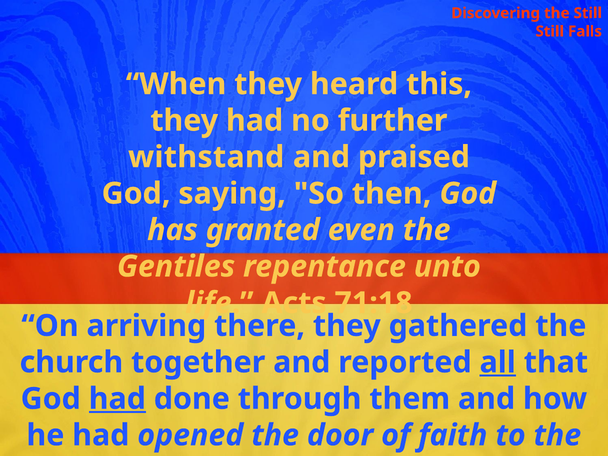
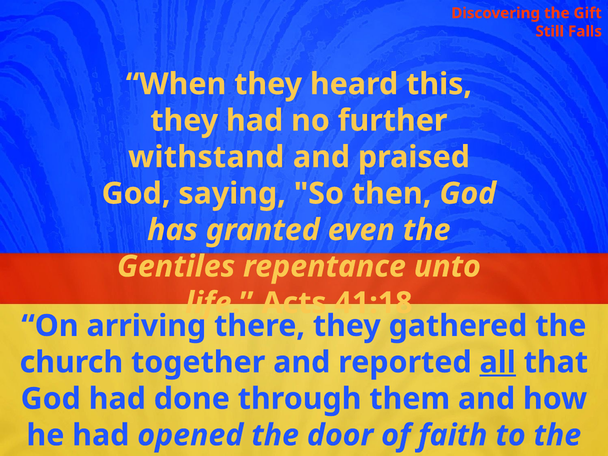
the Still: Still -> Gift (588, 13)
71:18: 71:18 -> 41:18 (374, 303)
had underline: present -> none (117, 399)
